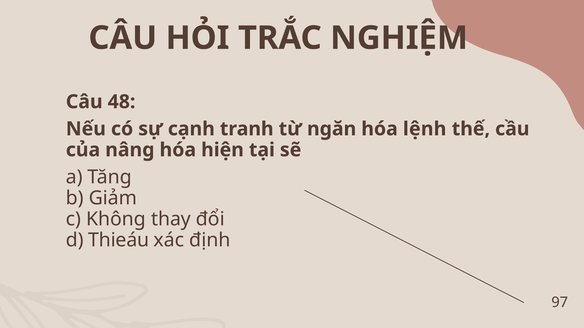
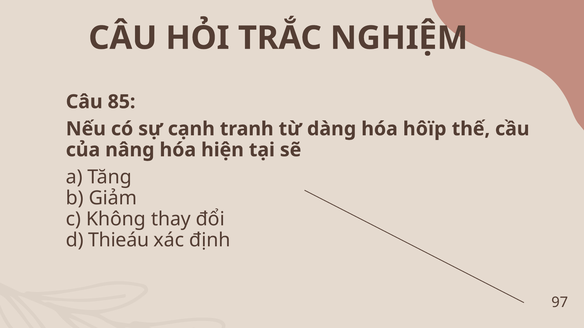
48: 48 -> 85 (122, 102)
ngăn: ngăn -> dàng (332, 129)
lệnh: lệnh -> hôïp (425, 129)
